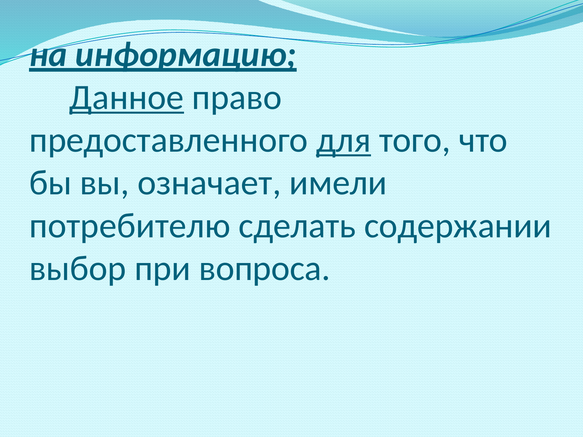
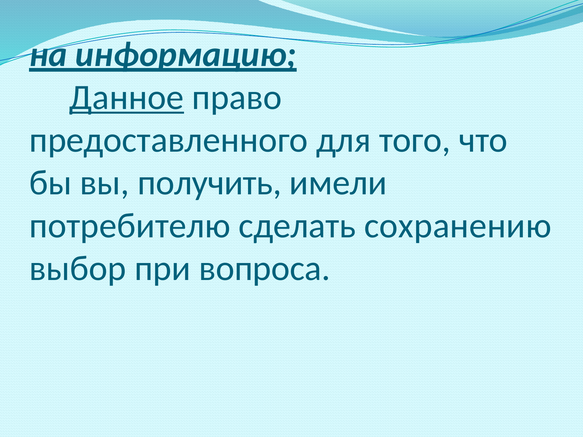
для underline: present -> none (344, 140)
означает: означает -> получить (210, 183)
содержании: содержании -> сохранению (458, 226)
